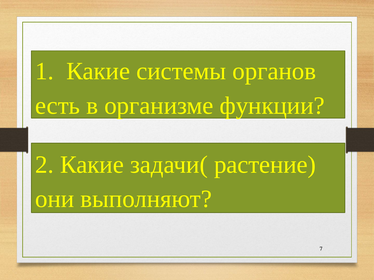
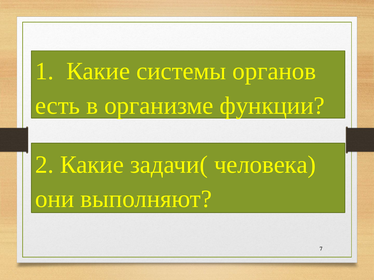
растение: растение -> человека (265, 165)
